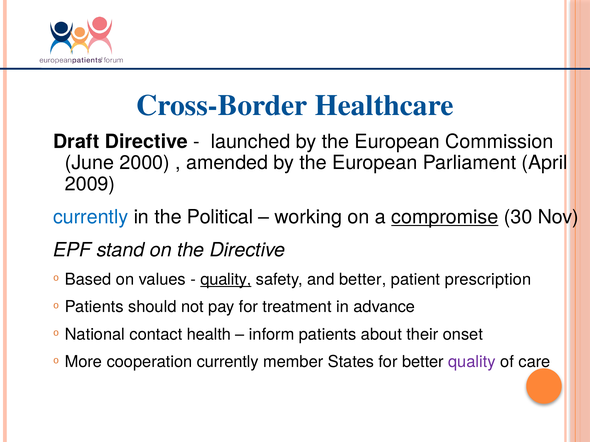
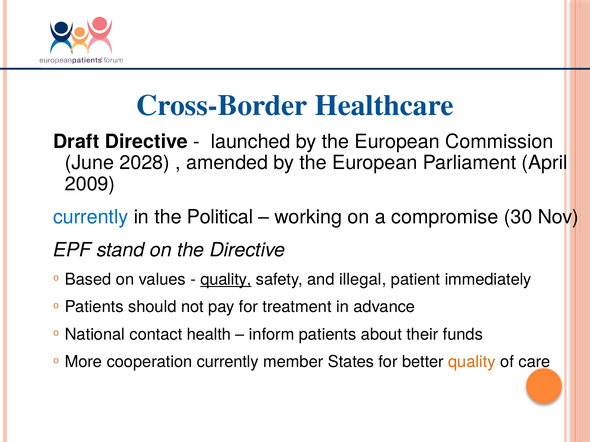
2000: 2000 -> 2028 (145, 163)
compromise underline: present -> none (445, 217)
and better: better -> illegal (363, 280)
prescription: prescription -> immediately (488, 280)
onset: onset -> funds (463, 335)
quality colour: purple -> orange (472, 362)
